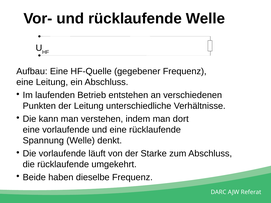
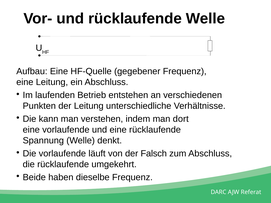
Starke: Starke -> Falsch (154, 154)
